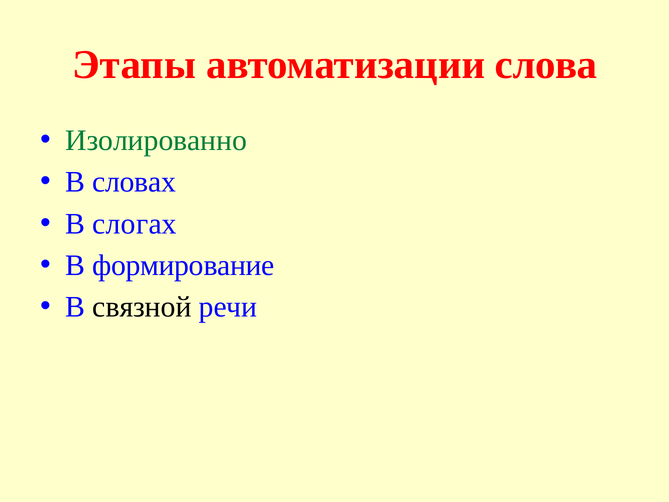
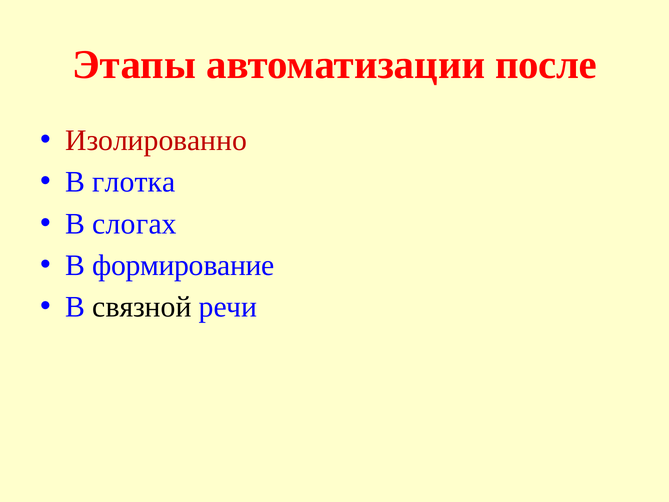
слова: слова -> после (546, 65)
Изолированно colour: green -> red (156, 140)
словах: словах -> глотка (134, 182)
